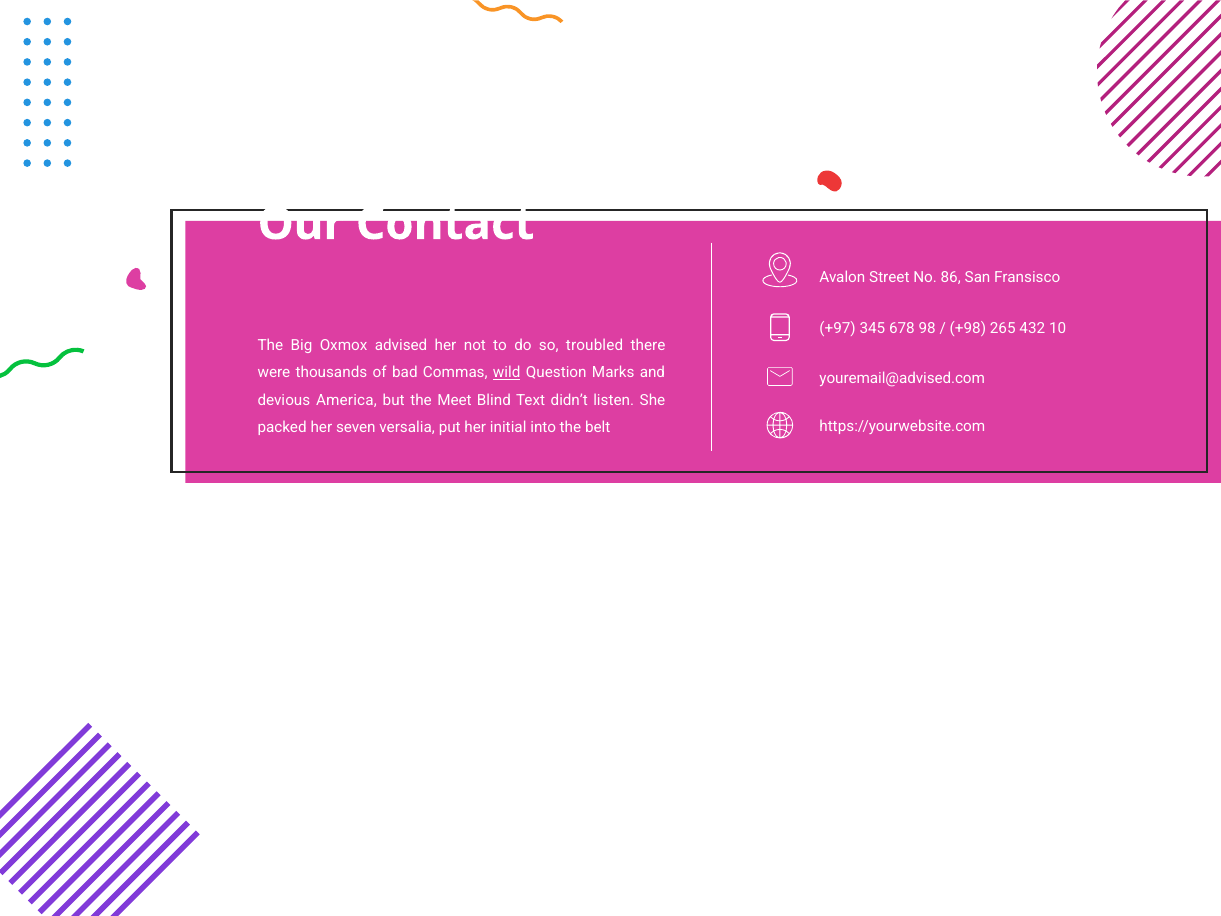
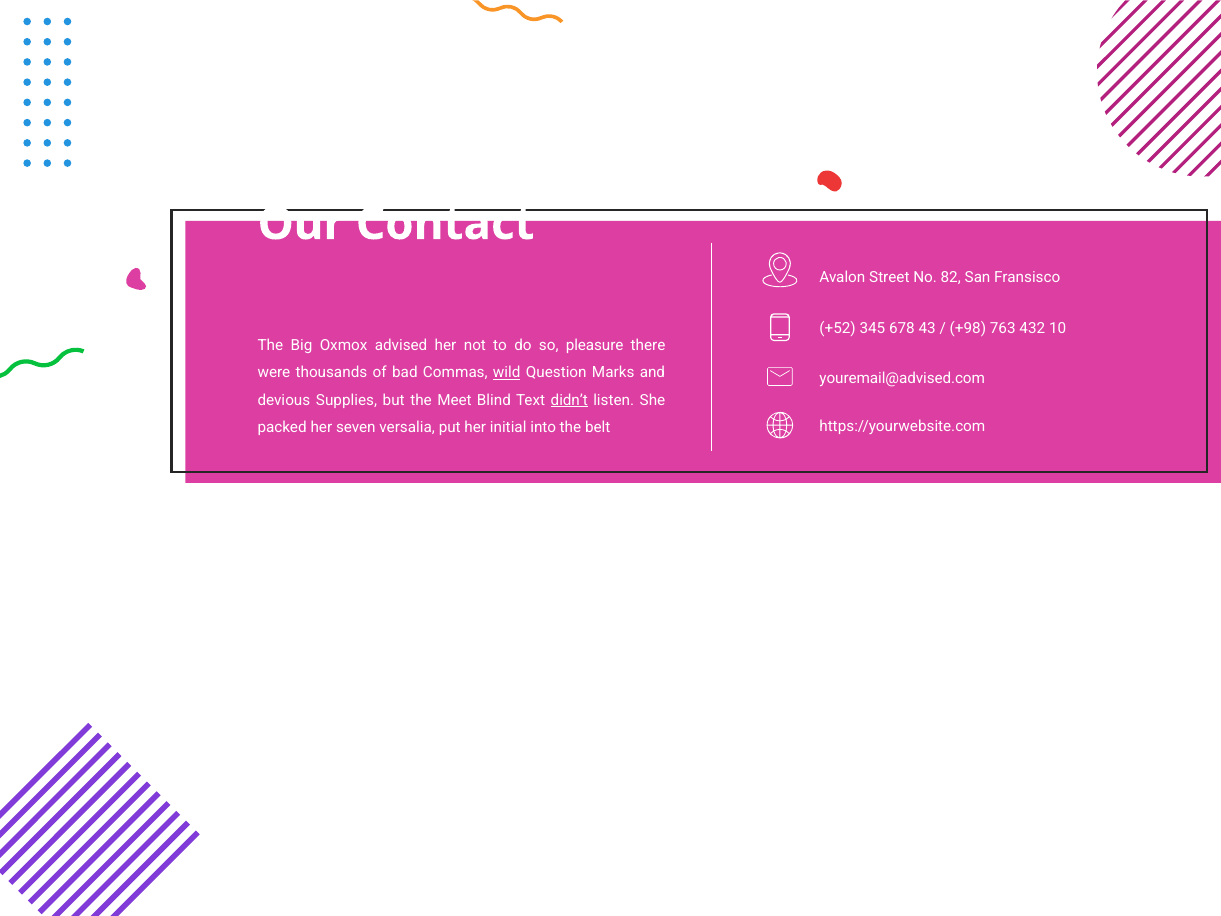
86: 86 -> 82 (951, 277)
+97: +97 -> +52 (838, 329)
98: 98 -> 43 (927, 329)
265: 265 -> 763 (1003, 329)
troubled: troubled -> pleasure (595, 345)
America: America -> Supplies (347, 400)
didn’t underline: none -> present (569, 400)
